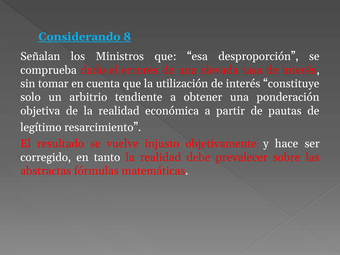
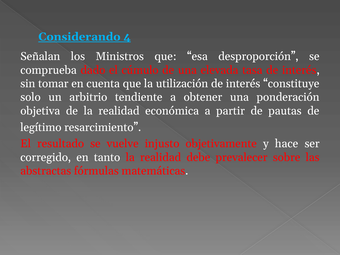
8: 8 -> 4 (127, 37)
errores: errores -> cúmulo (140, 70)
